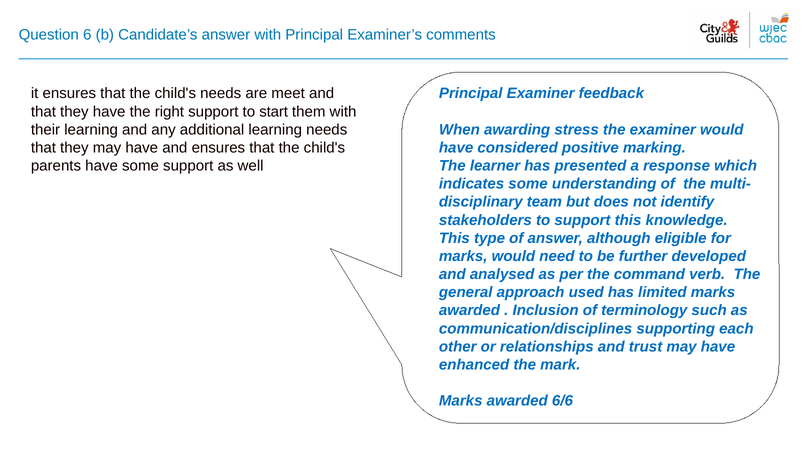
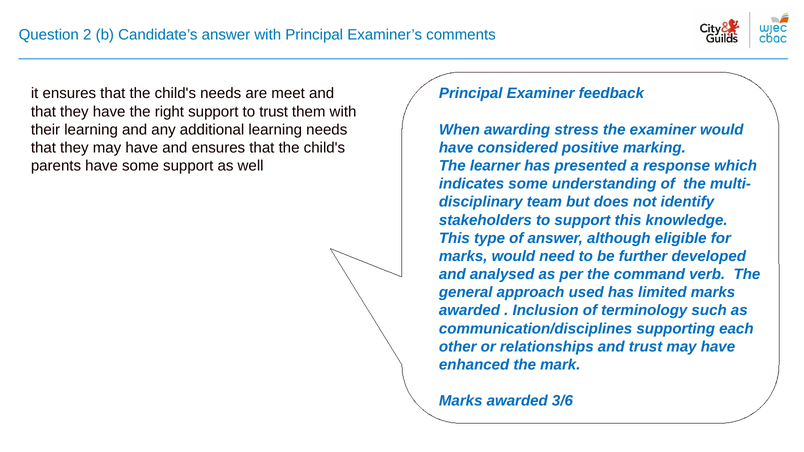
6: 6 -> 2 (87, 35)
to start: start -> trust (274, 112)
6/6: 6/6 -> 3/6 (562, 401)
